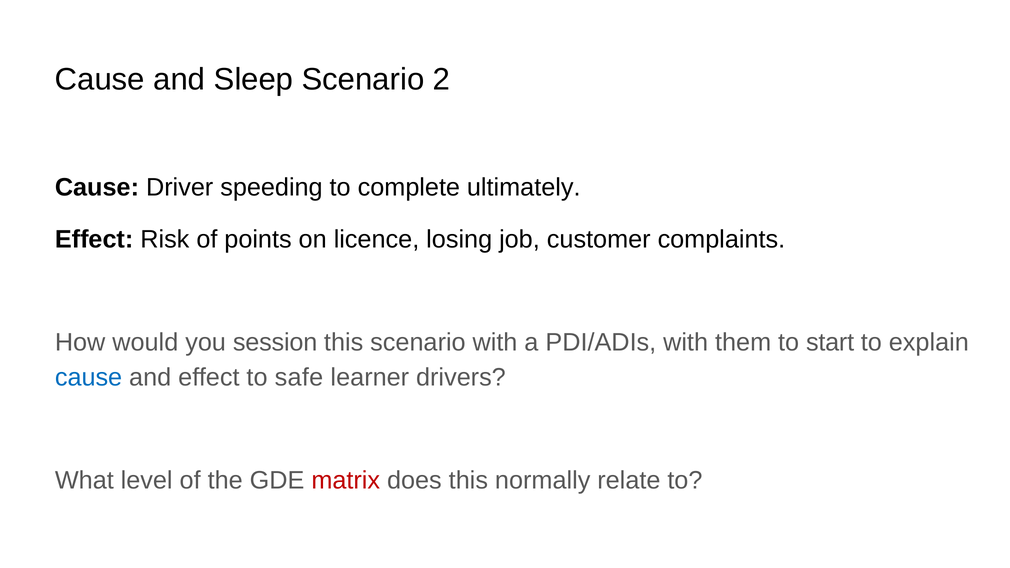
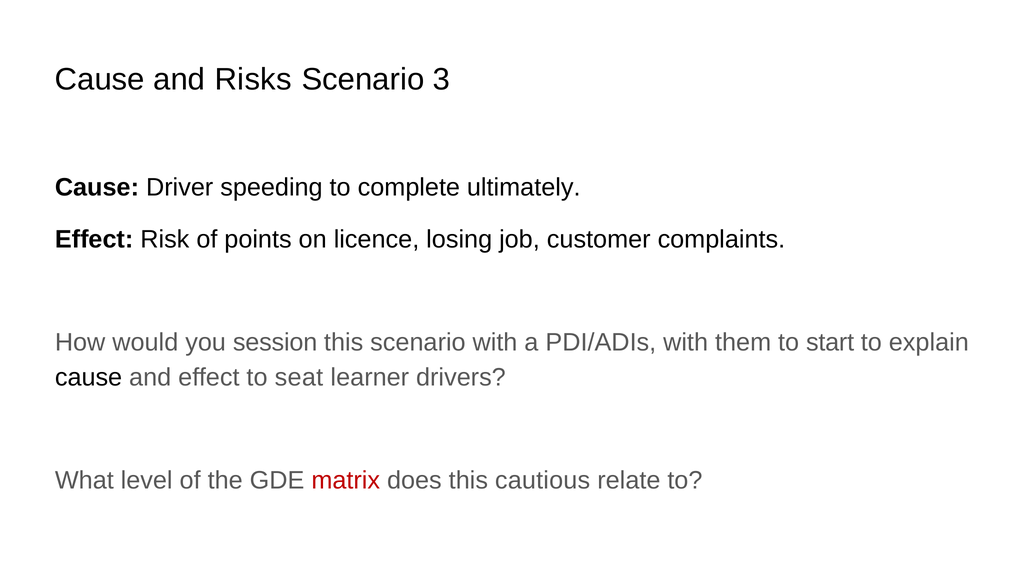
Sleep: Sleep -> Risks (253, 80)
2: 2 -> 3 (442, 80)
cause colour: blue -> black (89, 377)
safe: safe -> seat (299, 377)
normally: normally -> cautious (543, 481)
